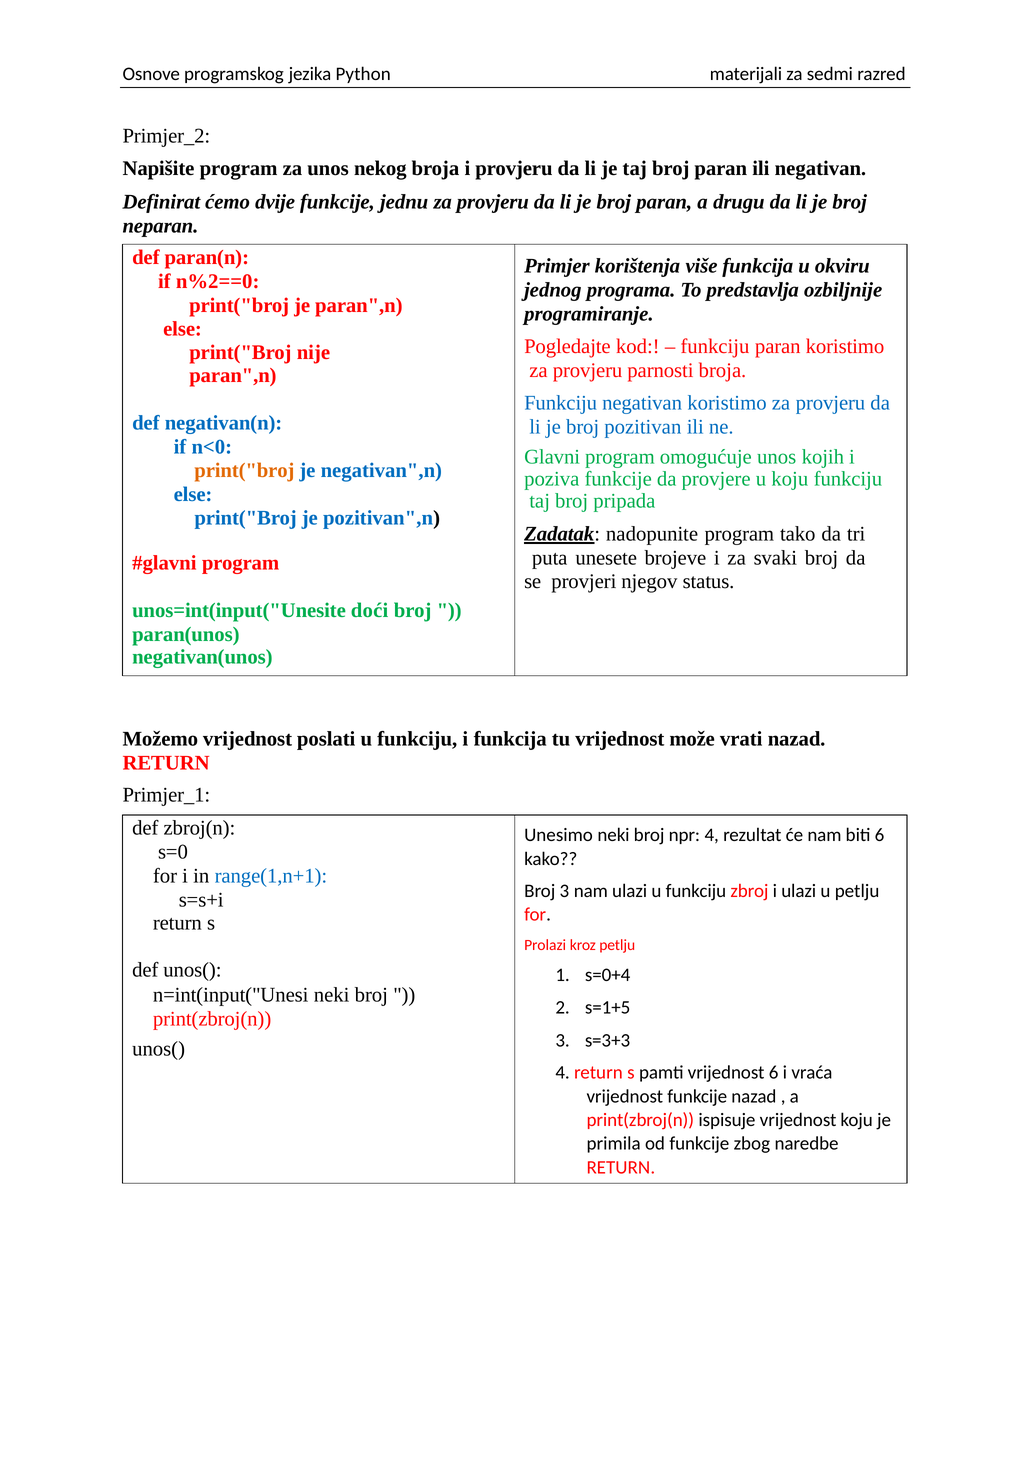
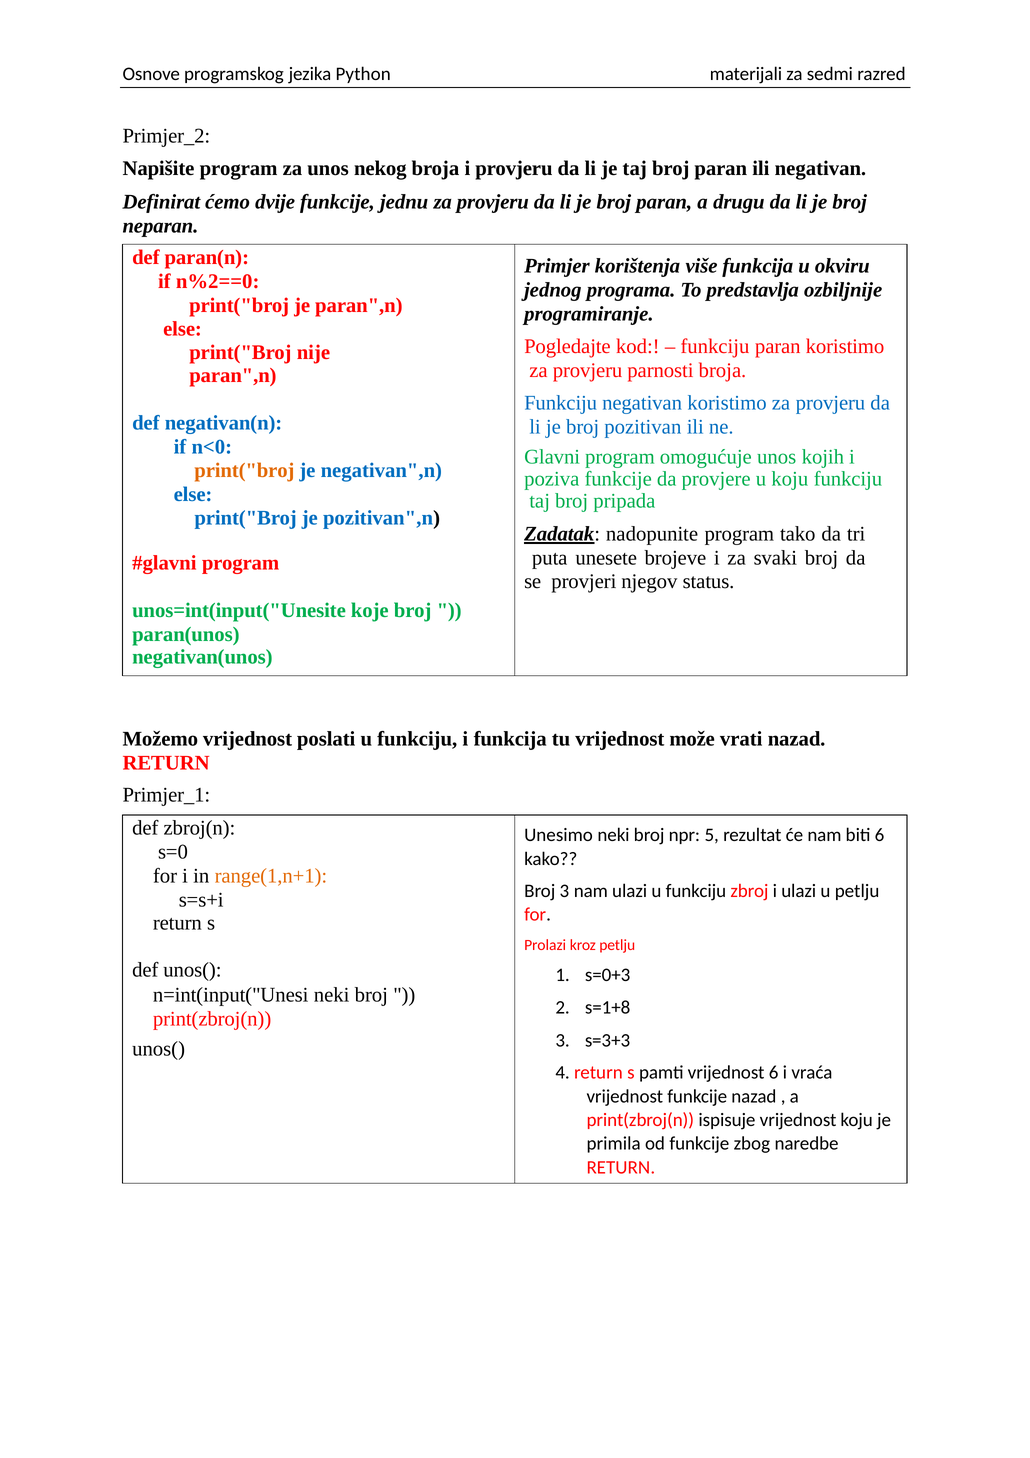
doći: doći -> koje (370, 610)
npr 4: 4 -> 5 (712, 835)
range(1,n+1 colour: blue -> orange (271, 876)
s=0+4: s=0+4 -> s=0+3 (608, 975)
s=1+5: s=1+5 -> s=1+8 (608, 1007)
